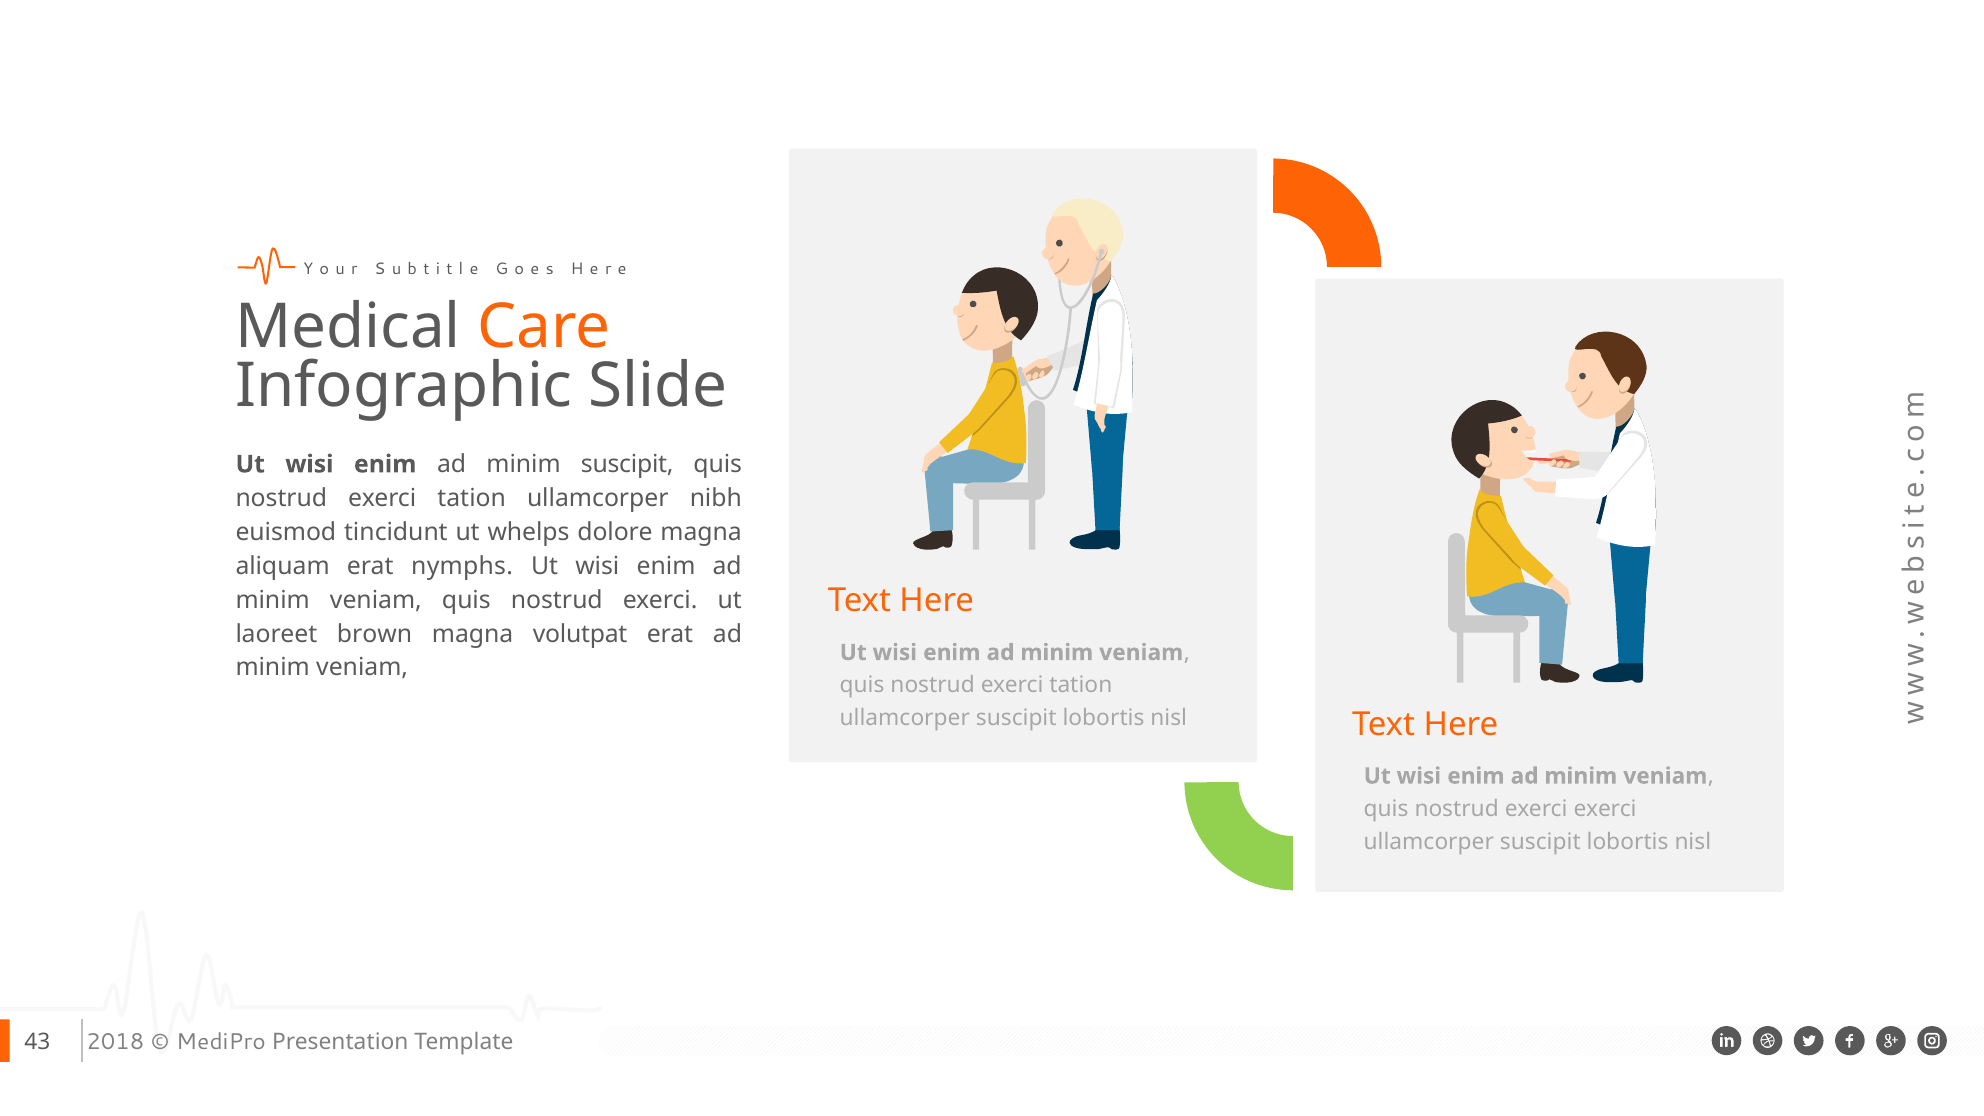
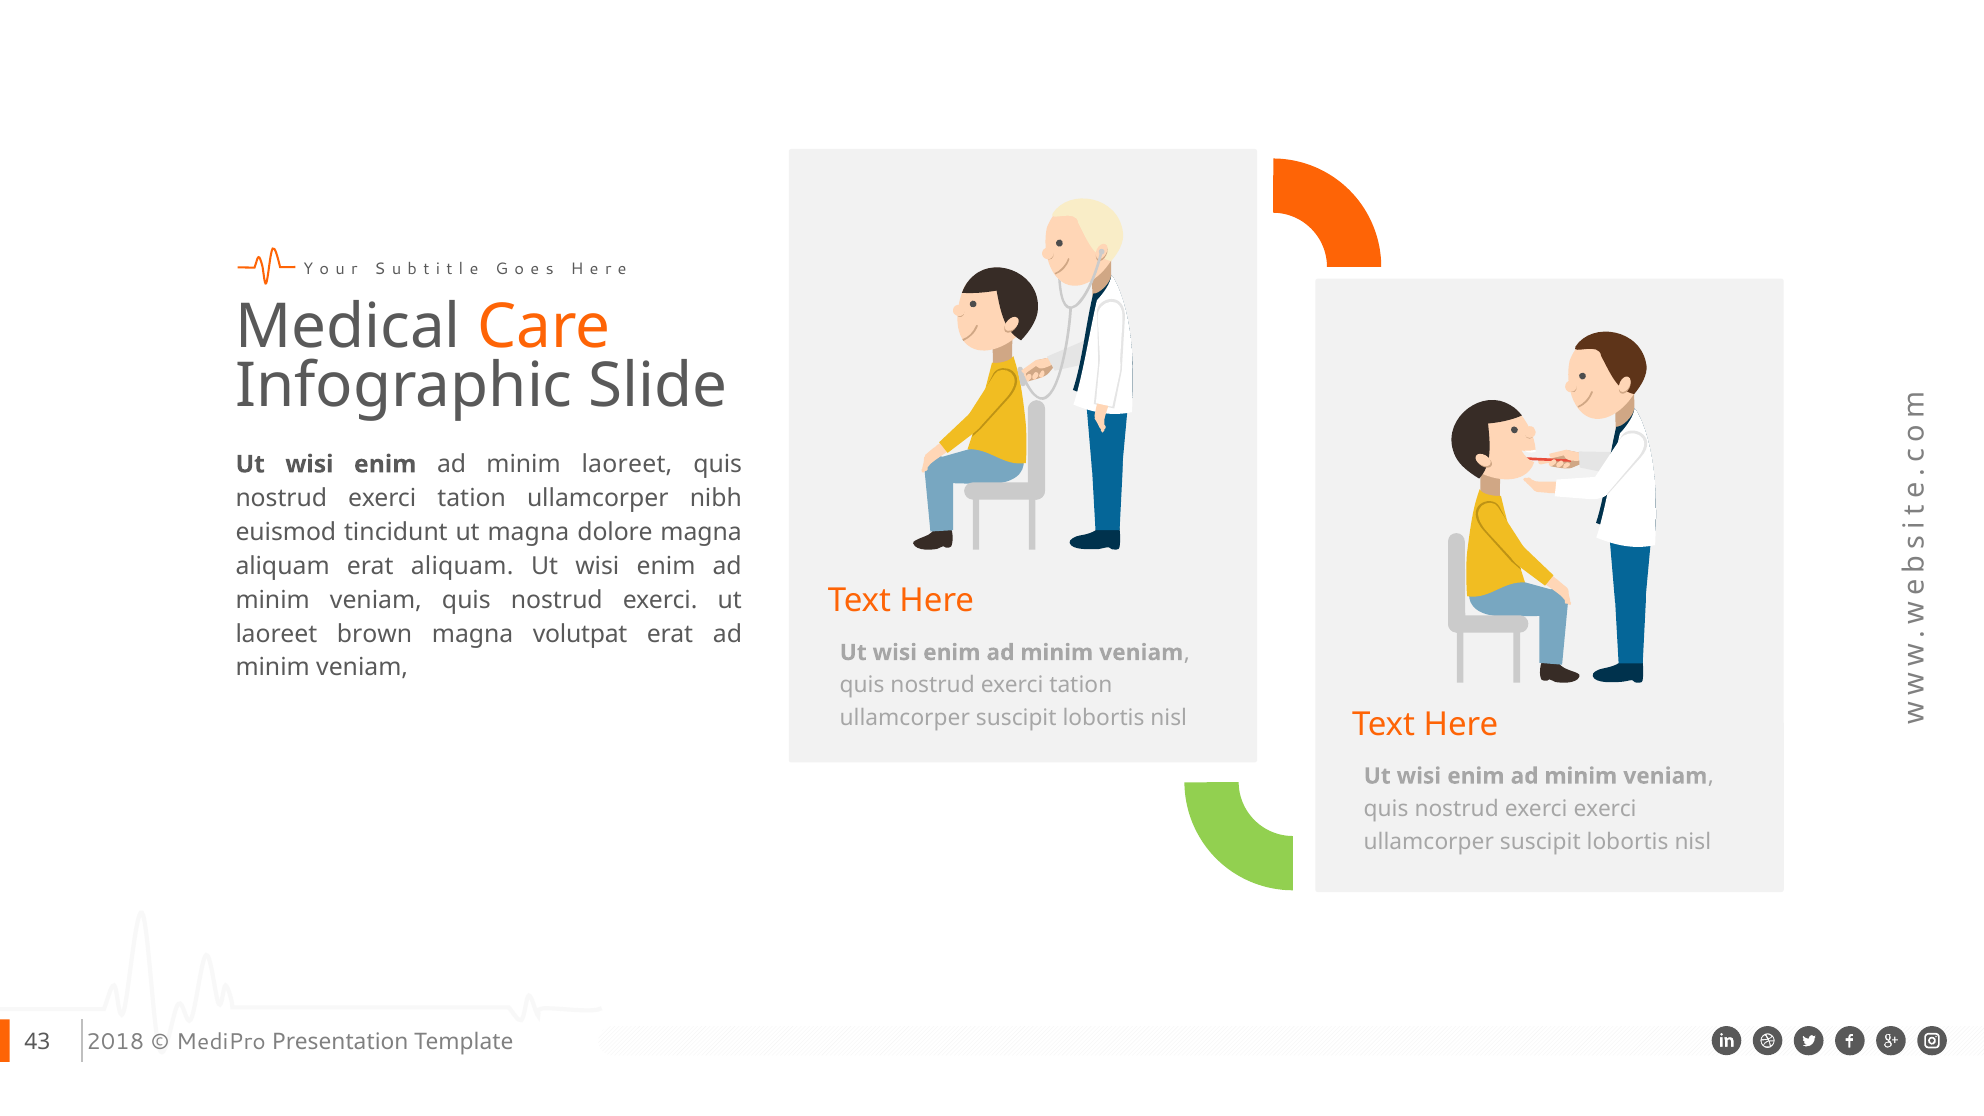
minim suscipit: suscipit -> laoreet (627, 464)
ut whelps: whelps -> magna (528, 532)
erat nymphs: nymphs -> aliquam (462, 566)
